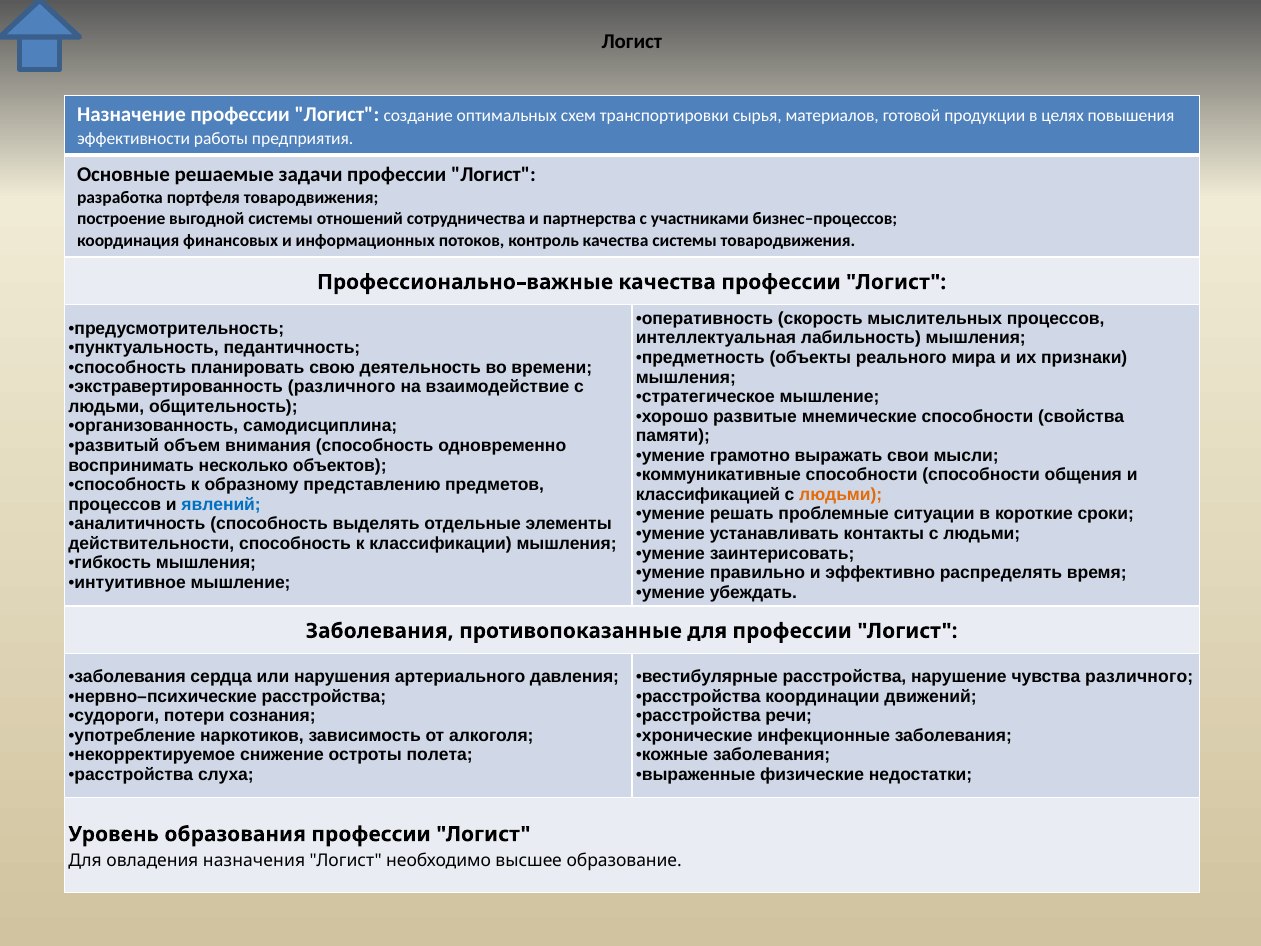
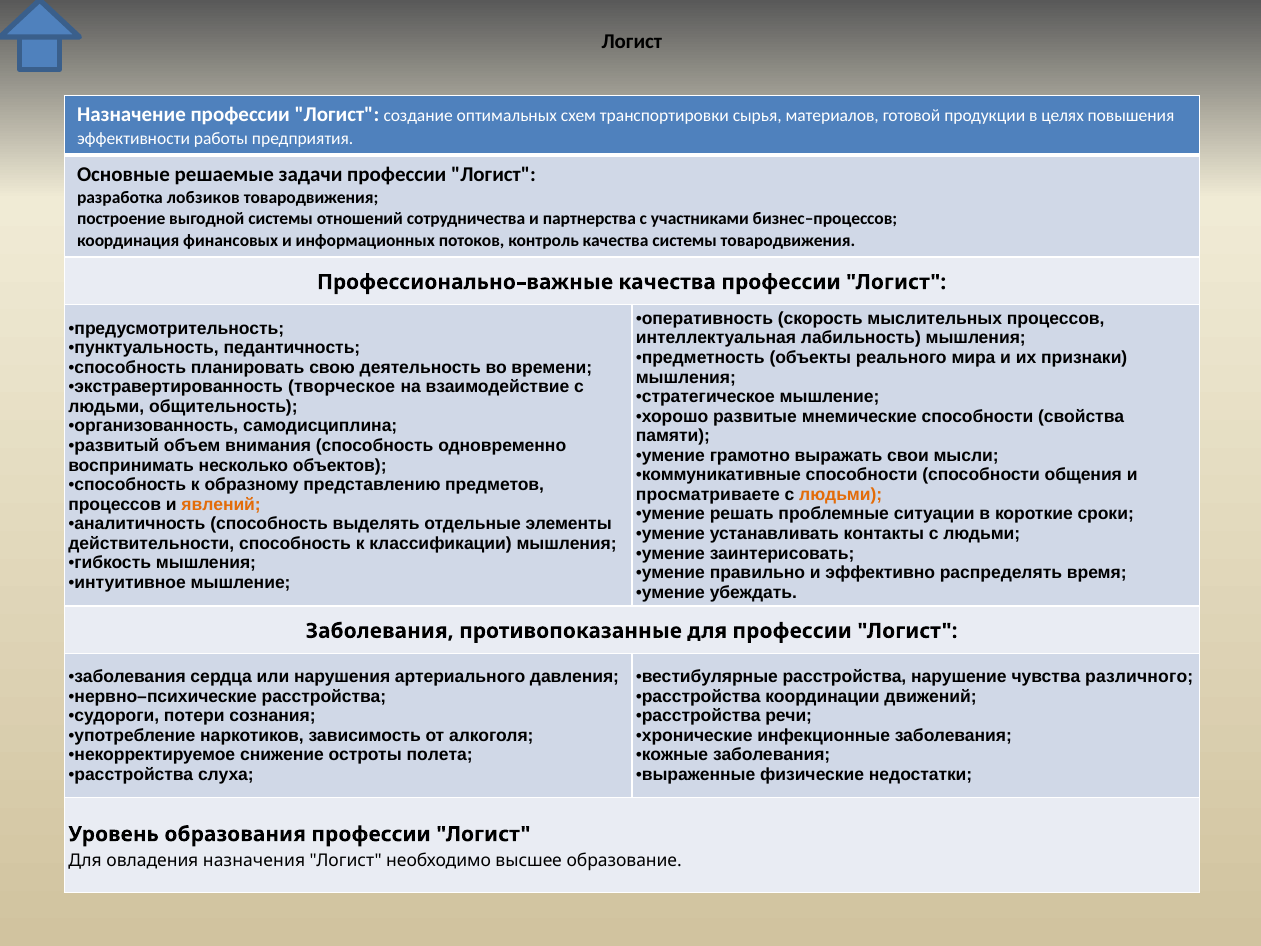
портфеля: портфеля -> лобзиков (203, 198)
экстравертированность различного: различного -> творческое (342, 387)
классификацией: классификацией -> просматриваете (708, 494)
явлений colour: blue -> orange (221, 504)
